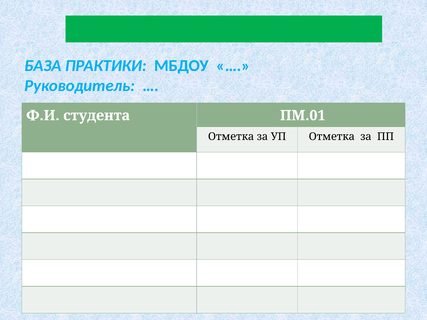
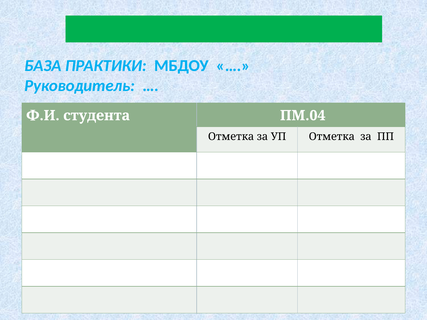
ПМ.01: ПМ.01 -> ПМ.04 (303, 116)
